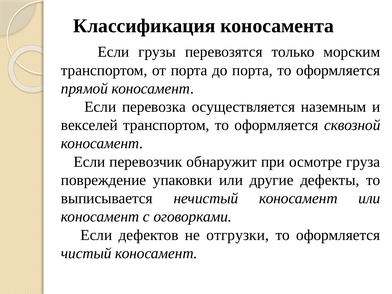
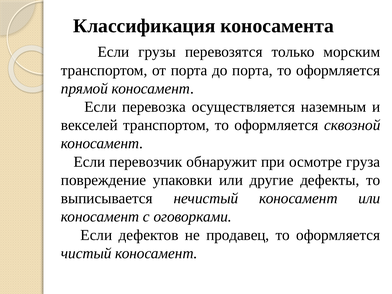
отгрузки: отгрузки -> продавец (238, 235)
